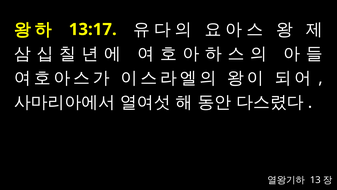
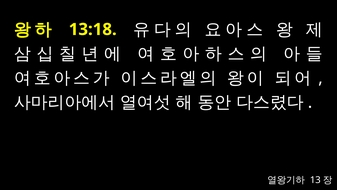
13:17: 13:17 -> 13:18 (93, 29)
